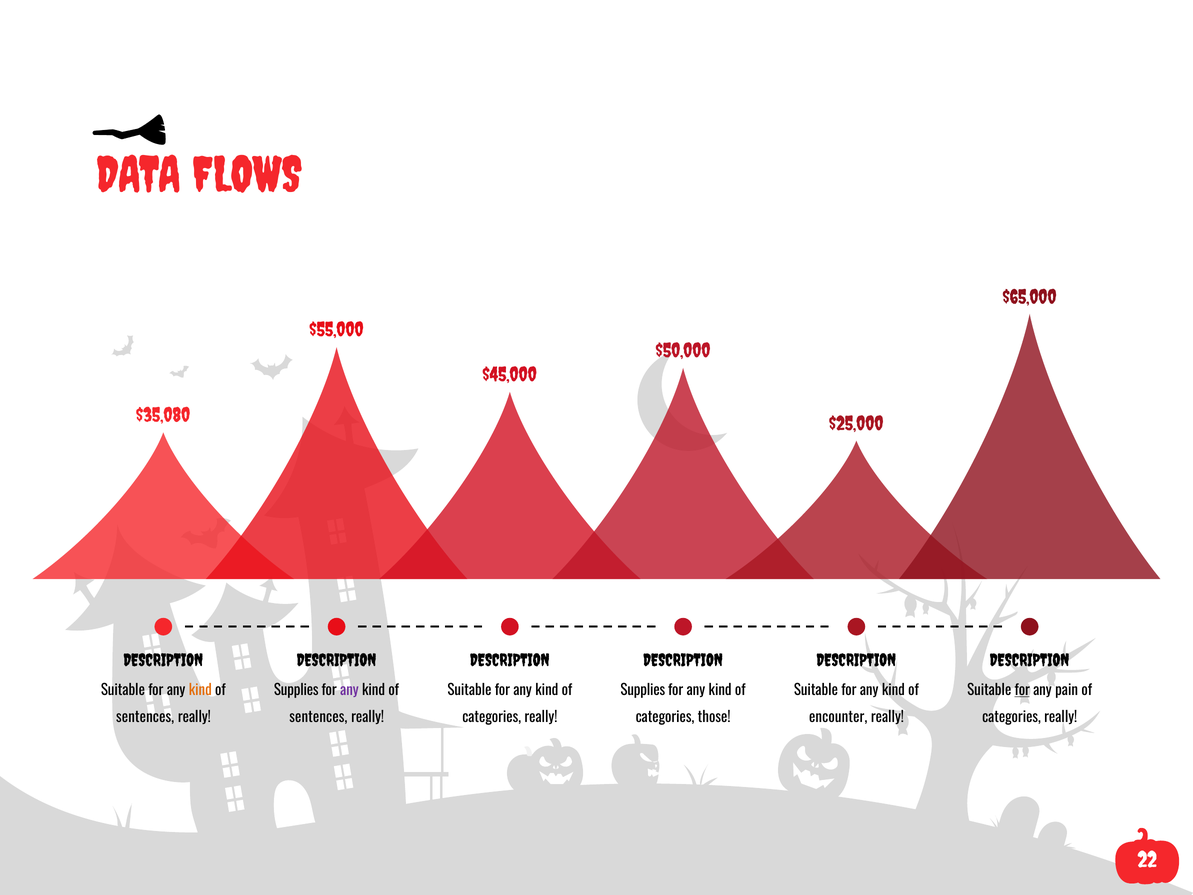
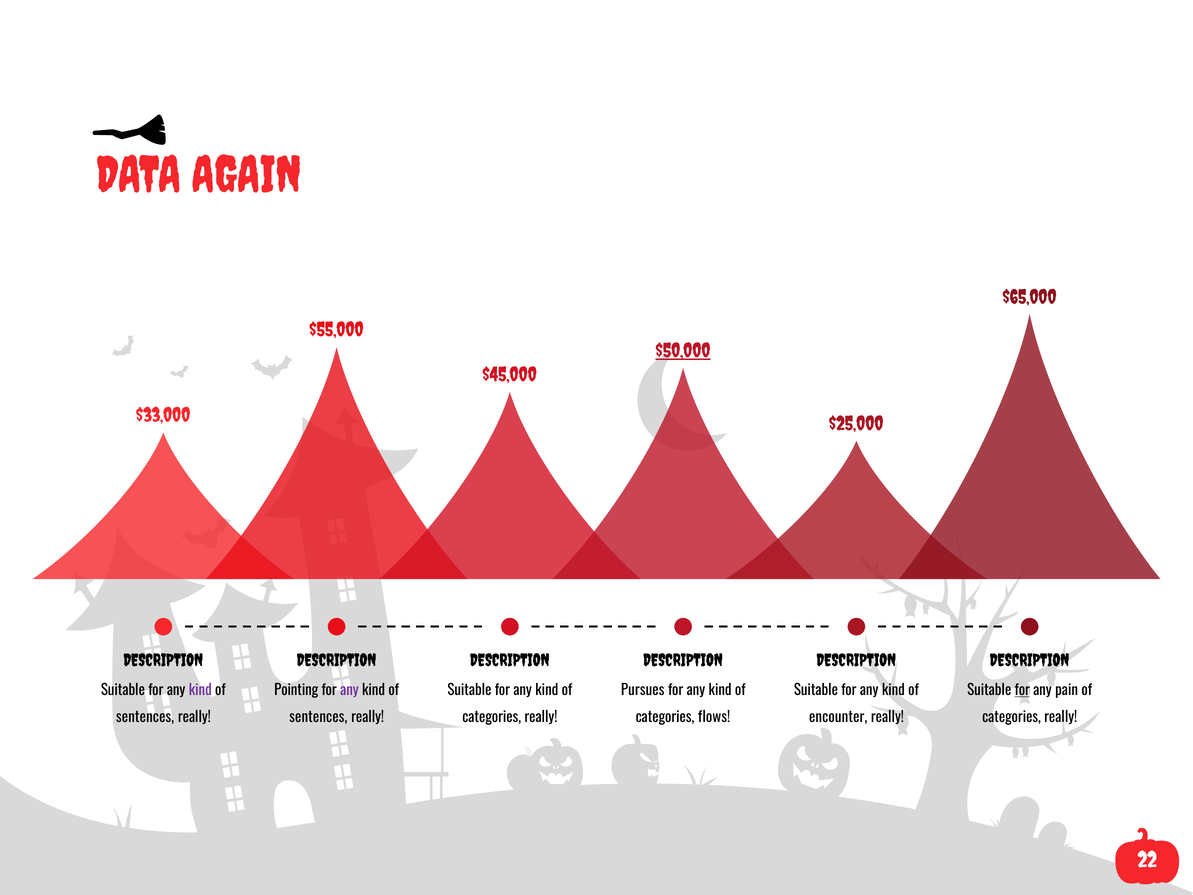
FLOWS: FLOWS -> AGAIN (247, 176)
$50,000 underline: none -> present (683, 351)
$35,080: $35,080 -> $33,000 (163, 415)
kind colour: orange -> purple (200, 690)
Supplies: Supplies -> Pointing (296, 690)
Supplies: Supplies -> Pursues (643, 690)
those: those -> flows (714, 717)
